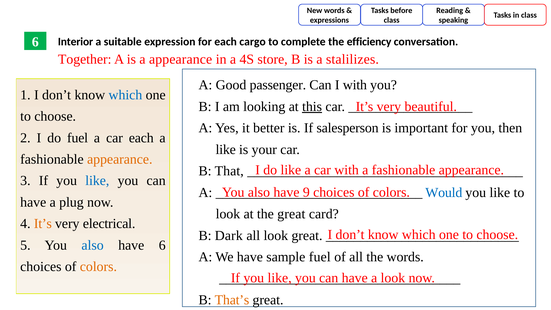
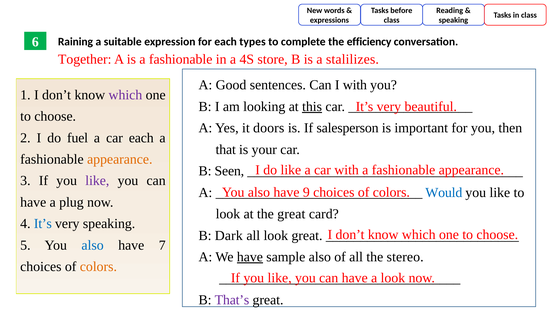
Interior: Interior -> Raining (75, 42)
cargo: cargo -> types (253, 42)
is a appearance: appearance -> fashionable (181, 59)
passenger: passenger -> sentences (278, 85)
which colour: blue -> purple (125, 95)
better: better -> doors (269, 128)
like: like -> that (226, 150)
That: That -> Seen (229, 171)
like colour: blue -> purple (97, 181)
It’s colour: orange -> blue (43, 224)
very electrical: electrical -> speaking (109, 224)
have 6: 6 -> 7 (162, 245)
have underline: none -> present (250, 257)
sample fuel: fuel -> also (320, 257)
the words: words -> stereo (405, 257)
That’s colour: orange -> purple (232, 300)
